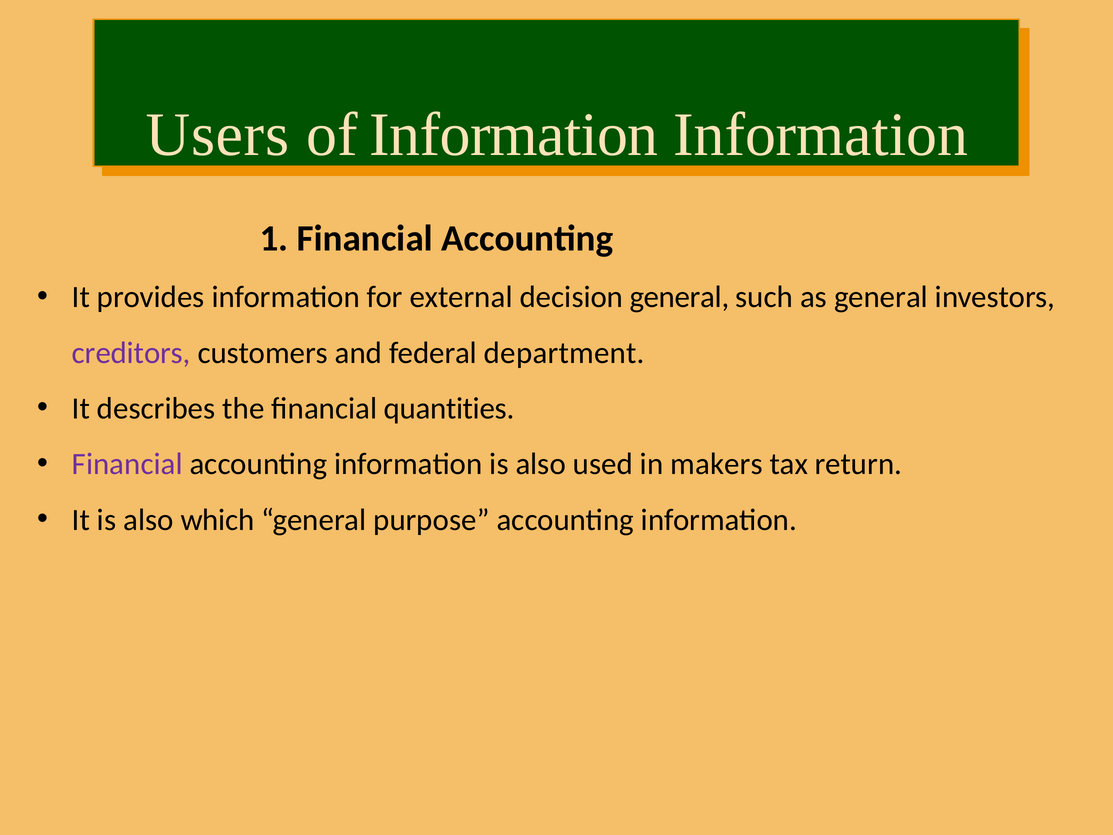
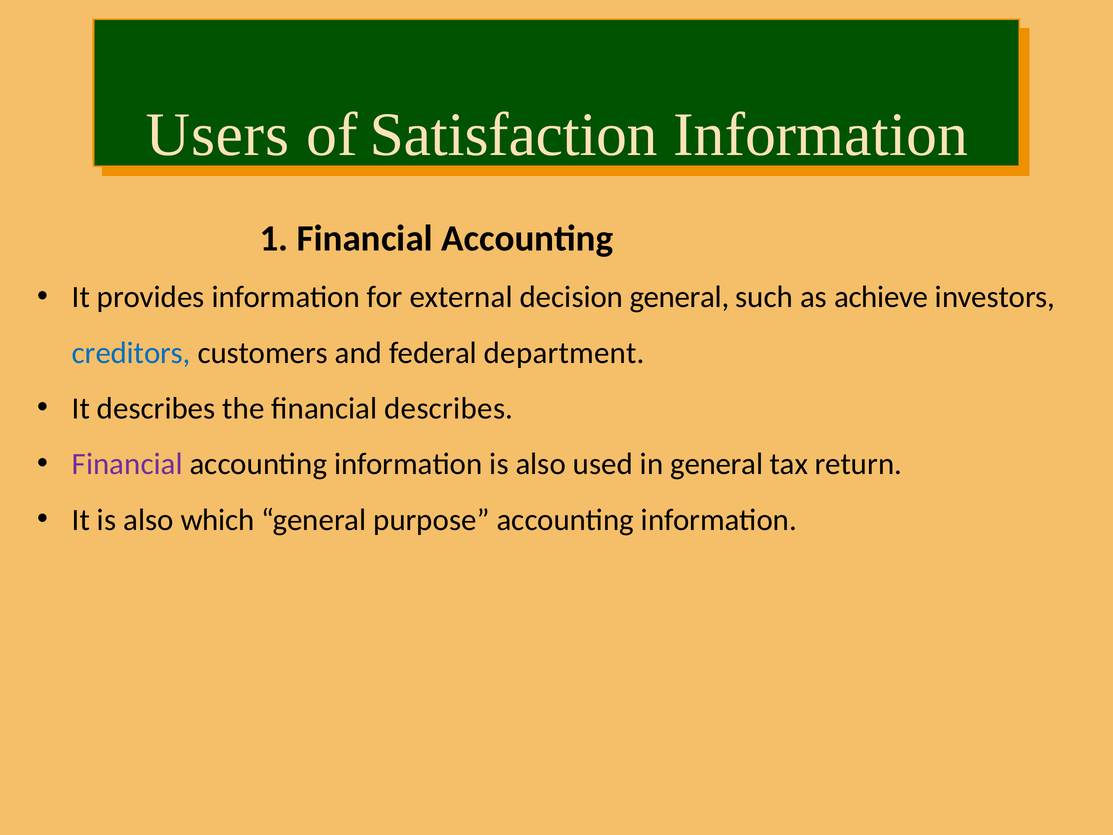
of Information: Information -> Satisfaction (514, 135)
as general: general -> achieve (881, 297)
creditors colour: purple -> blue (131, 353)
financial quantities: quantities -> describes (449, 408)
in makers: makers -> general (717, 464)
